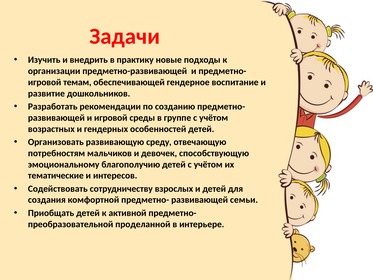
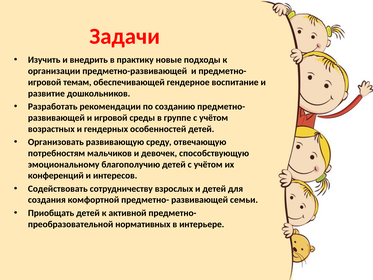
тематические: тематические -> конференций (56, 175)
проделанной: проделанной -> нормативных (143, 224)
